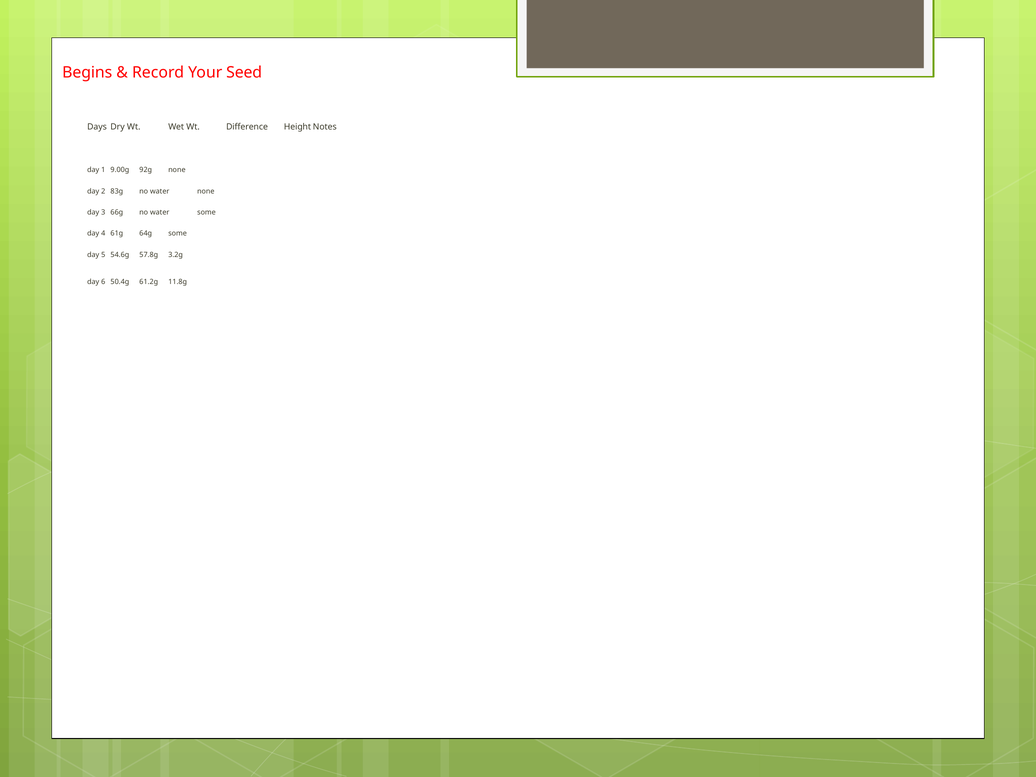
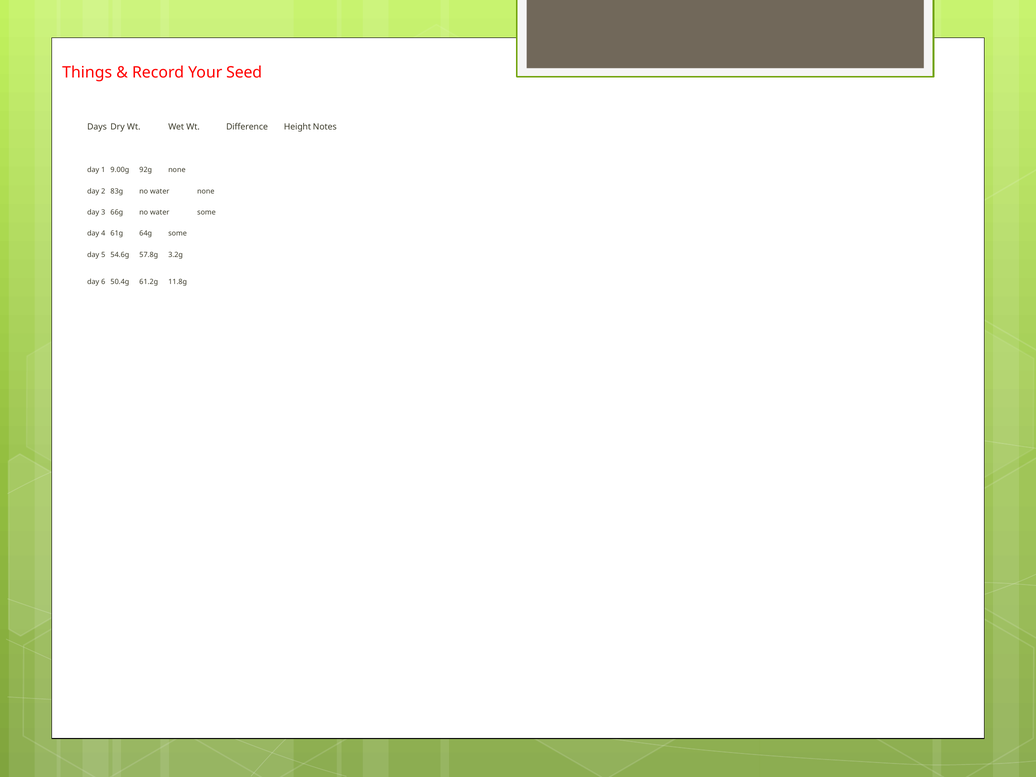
Begins: Begins -> Things (87, 73)
